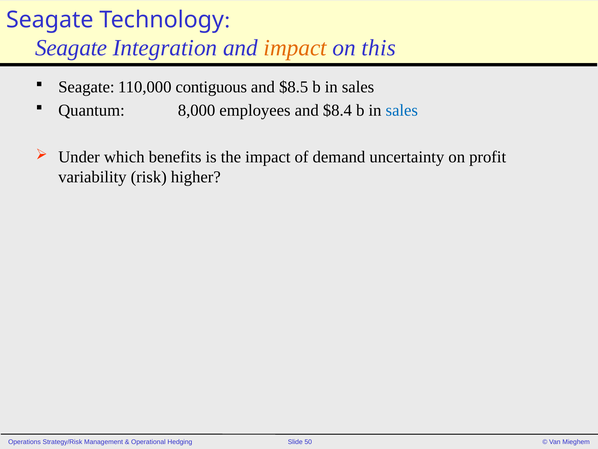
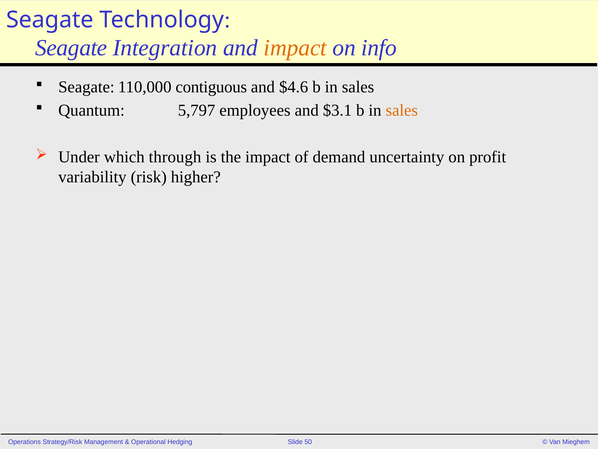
this: this -> info (379, 48)
$8.5: $8.5 -> $4.6 (294, 87)
8,000: 8,000 -> 5,797 (197, 110)
$8.4: $8.4 -> $3.1 (337, 110)
sales colour: blue -> orange (402, 110)
benefits: benefits -> through (175, 157)
